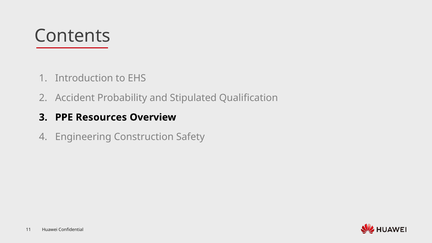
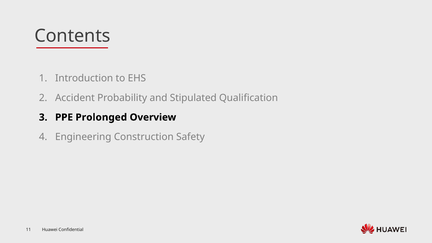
Resources: Resources -> Prolonged (101, 117)
